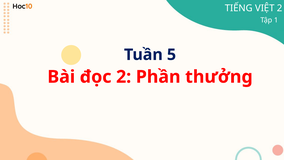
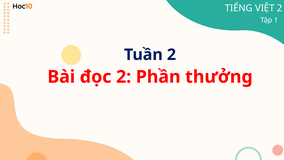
Tuần 5: 5 -> 2 (171, 55)
